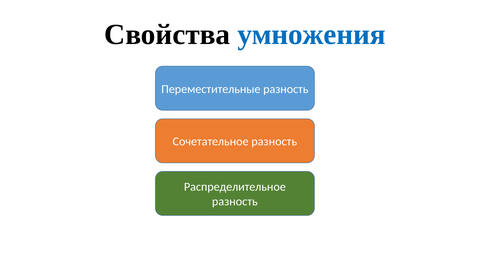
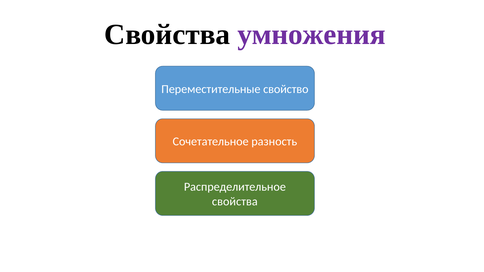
умножения colour: blue -> purple (311, 35)
Переместительные разность: разность -> свойство (286, 89)
разность: разность -> свойства (235, 202)
